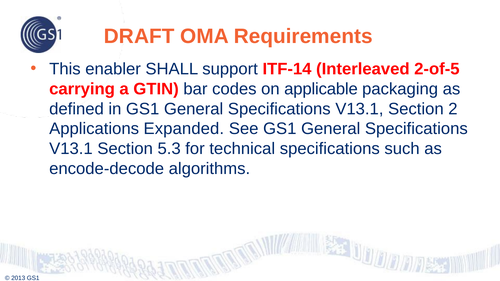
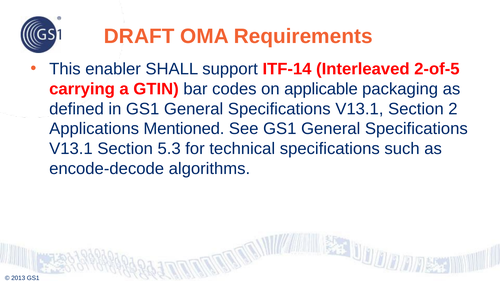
Expanded: Expanded -> Mentioned (184, 129)
